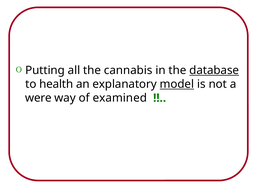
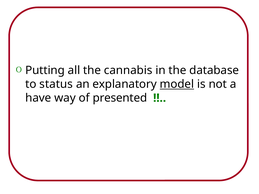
database underline: present -> none (214, 70)
health: health -> status (56, 84)
were: were -> have (38, 98)
examined: examined -> presented (120, 98)
